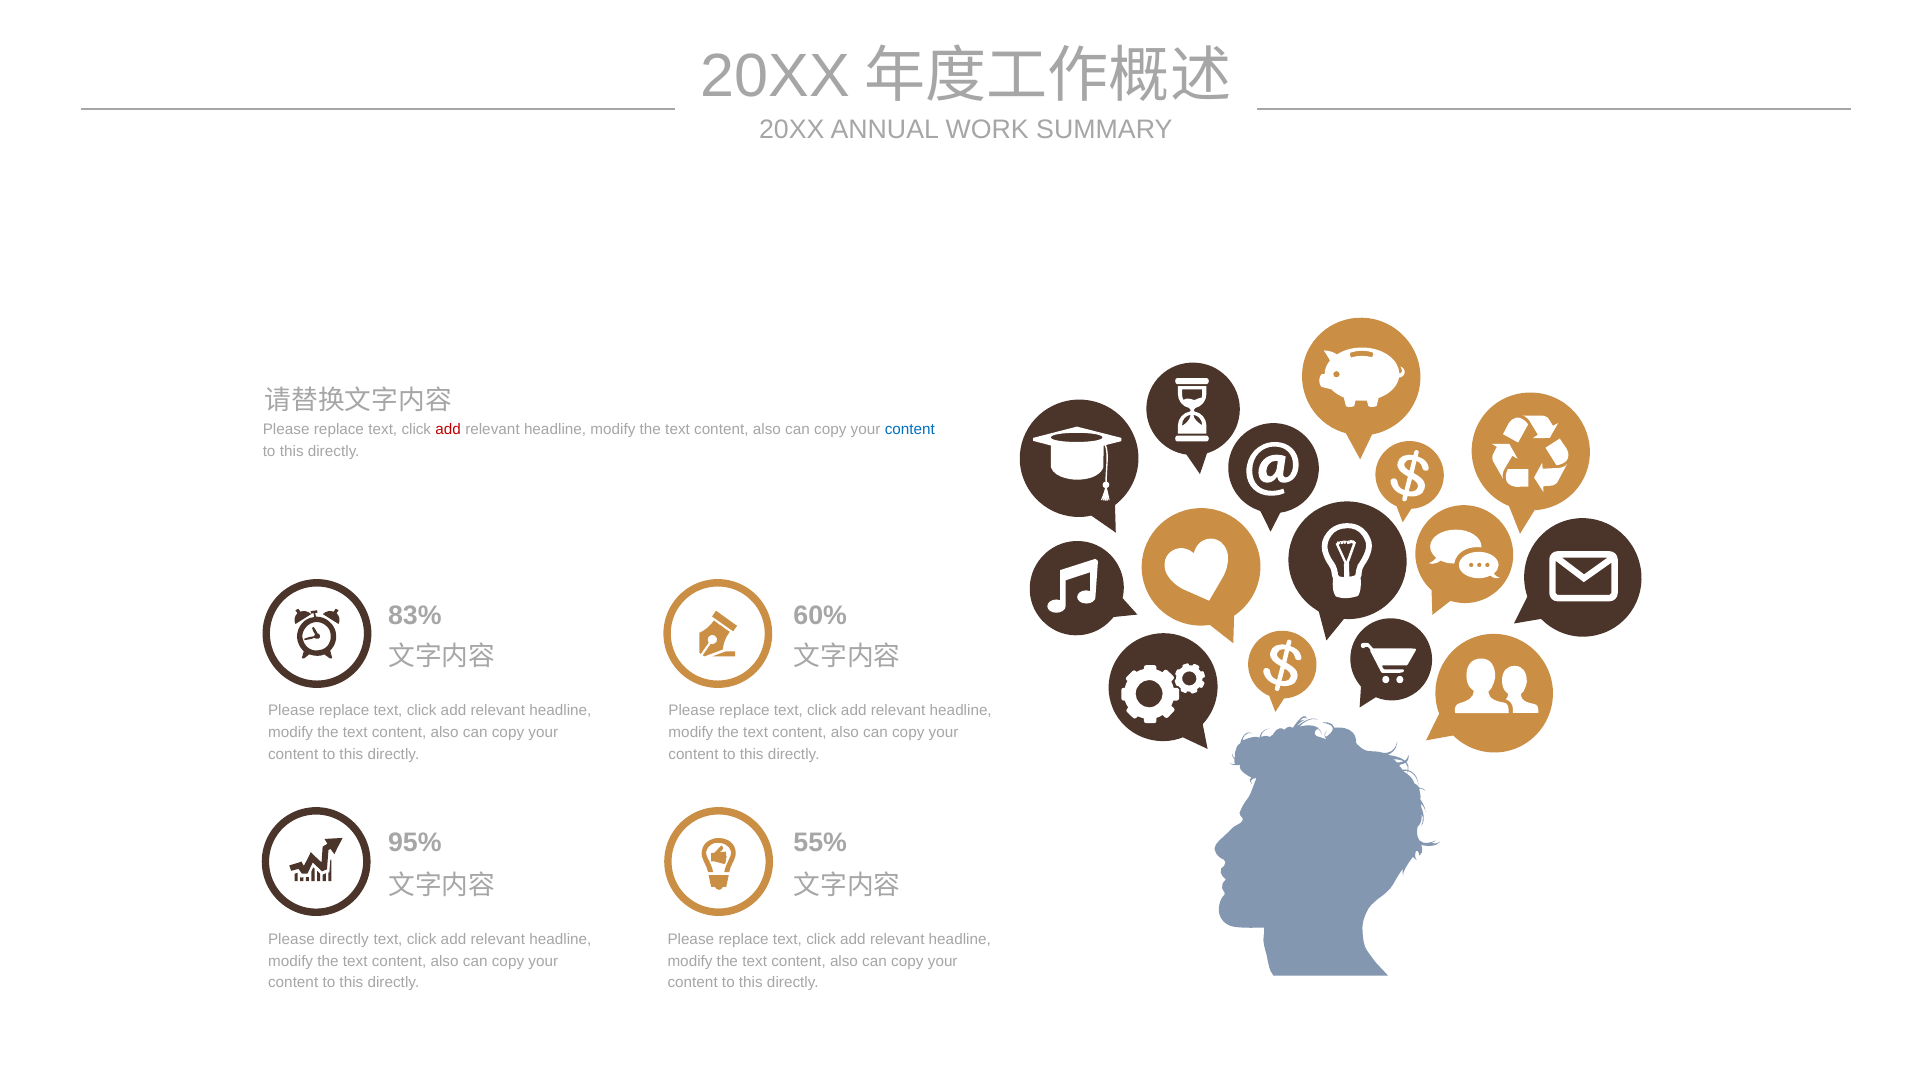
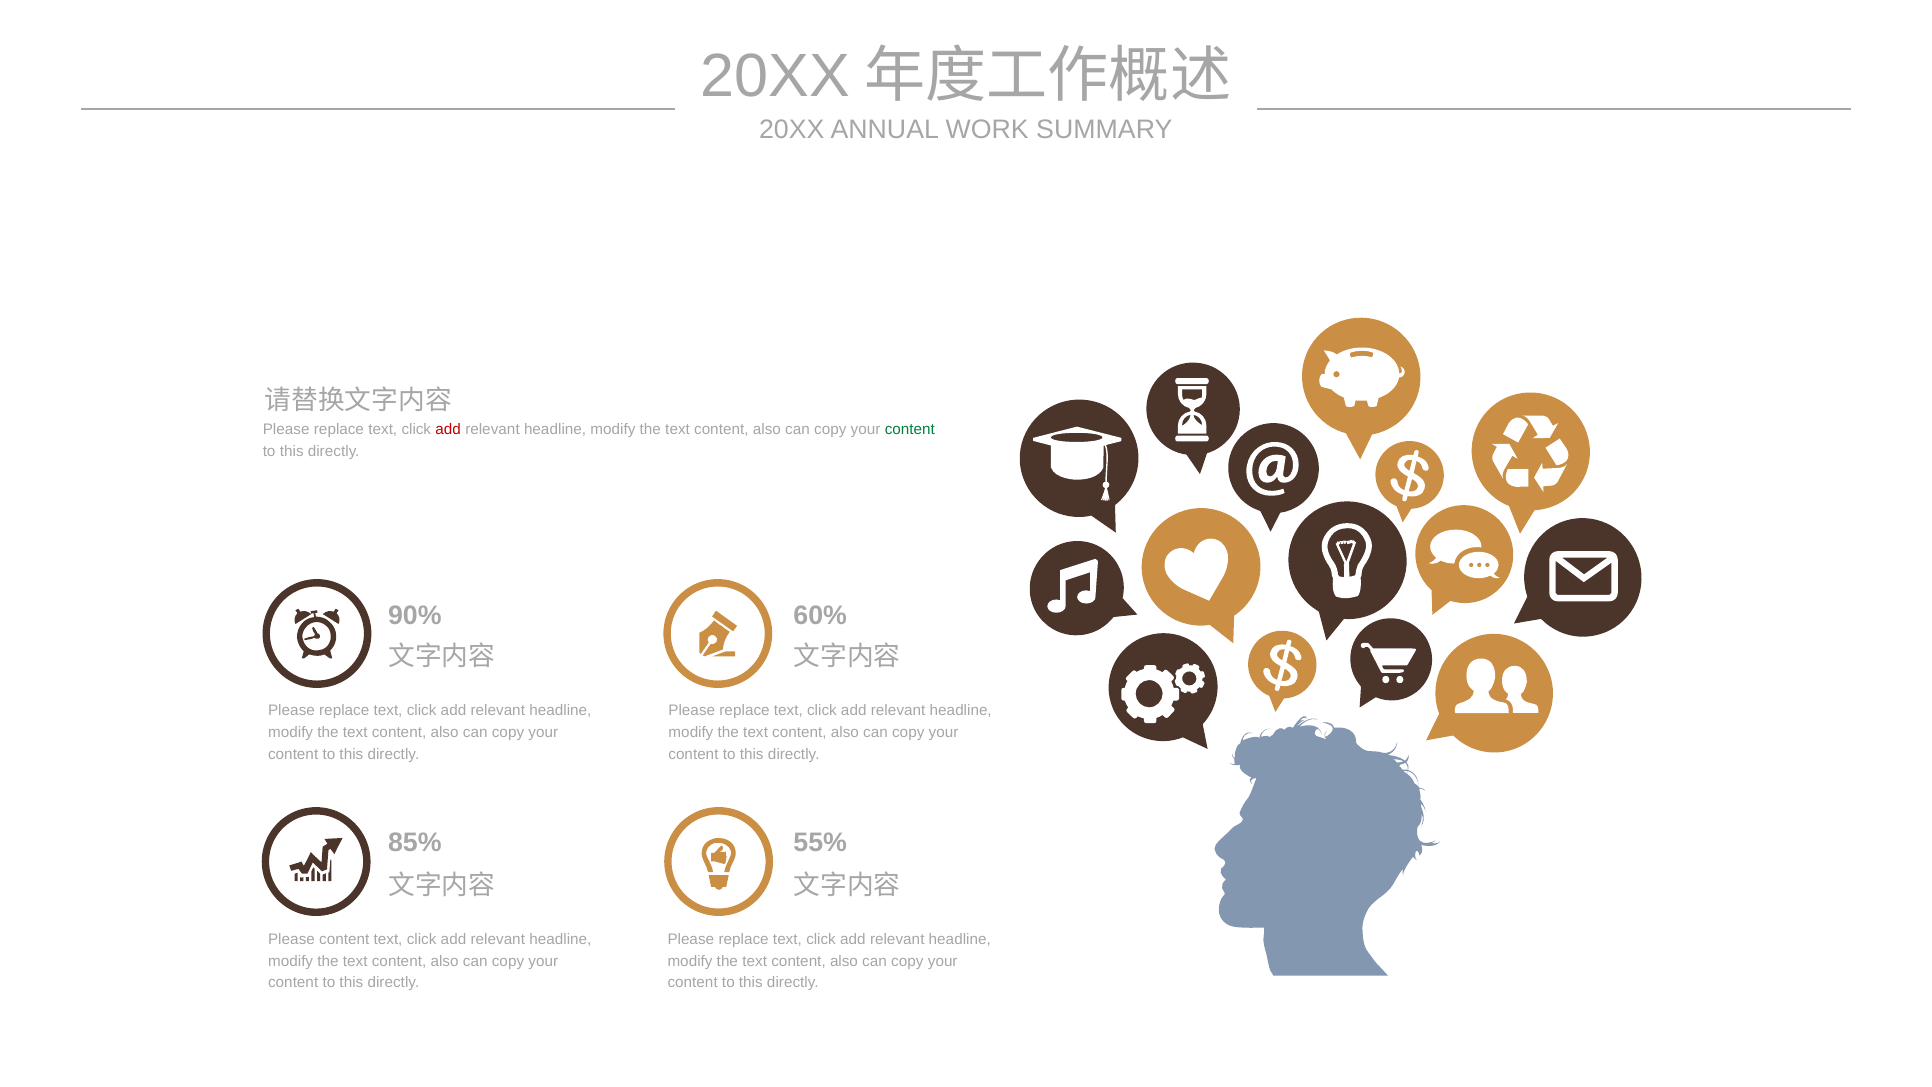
content colour: blue -> green (910, 429)
83%: 83% -> 90% (415, 616)
95%: 95% -> 85% (415, 843)
Please directly: directly -> content (344, 939)
